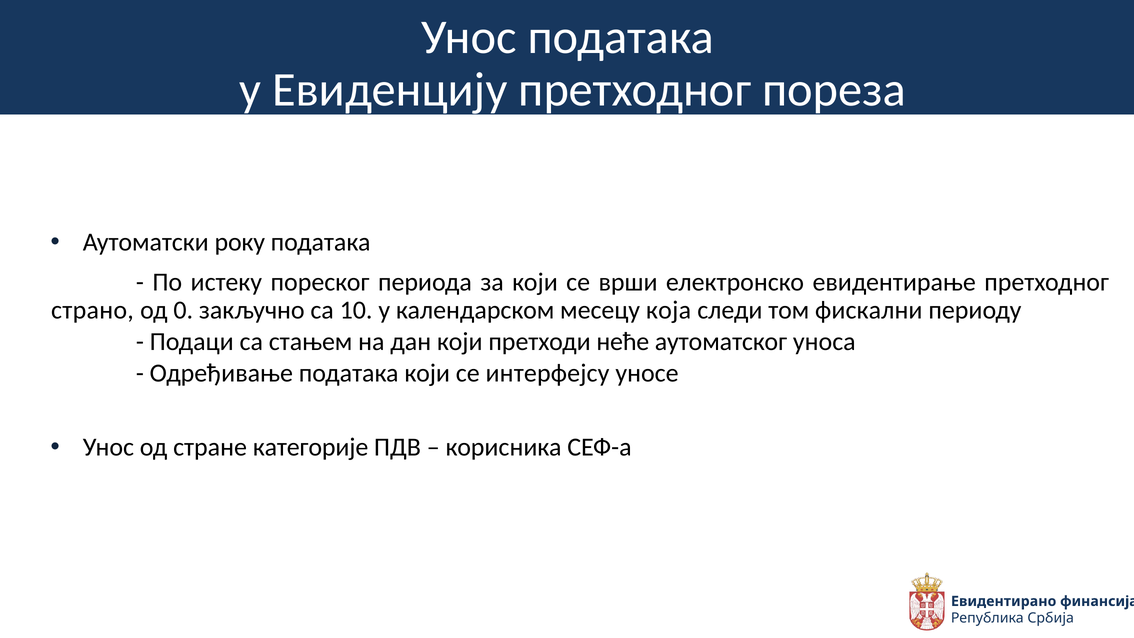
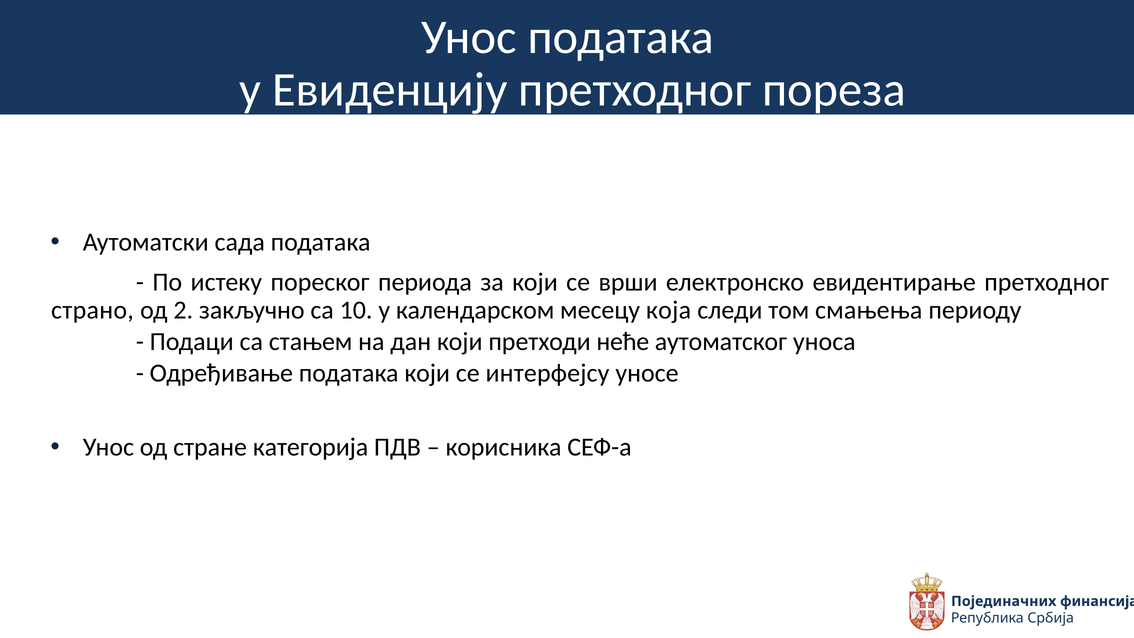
року: року -> сада (240, 242)
0: 0 -> 2 (183, 310)
фискални: фискални -> смањења (869, 310)
категорије: категорије -> категорија (311, 447)
Евидентирано: Евидентирано -> Појединачних (1004, 601)
